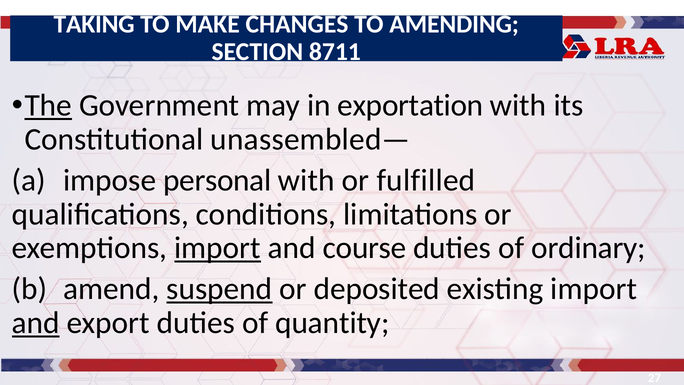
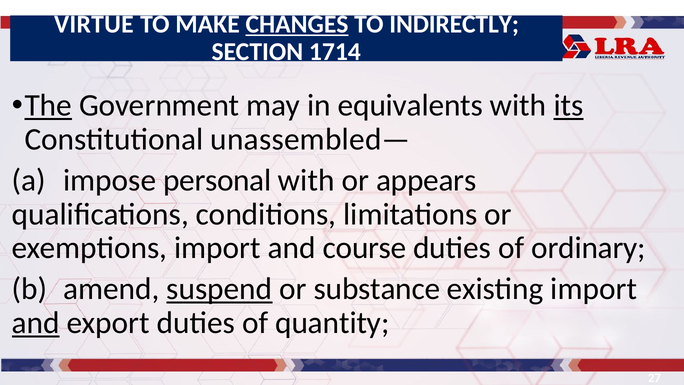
TAKING: TAKING -> VIRTUE (94, 24)
CHANGES underline: none -> present (297, 24)
AMENDING: AMENDING -> INDIRECTLY (454, 24)
8711: 8711 -> 1714 (335, 52)
exportation: exportation -> equivalents (410, 105)
its underline: none -> present (568, 105)
fulfilled: fulfilled -> appears (426, 180)
import underline: present -> none (218, 248)
deposited: deposited -> substance (377, 289)
